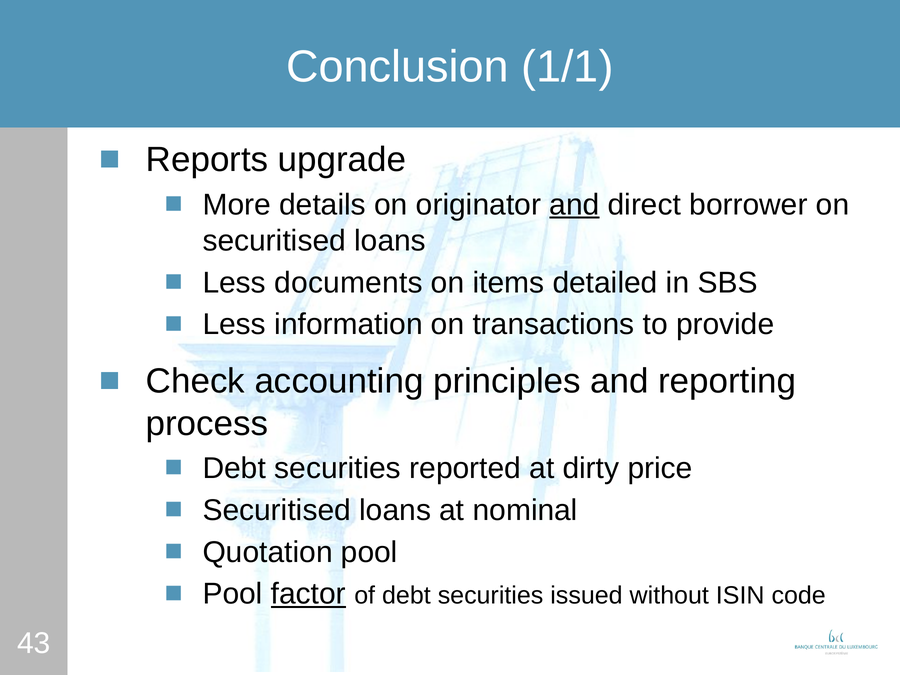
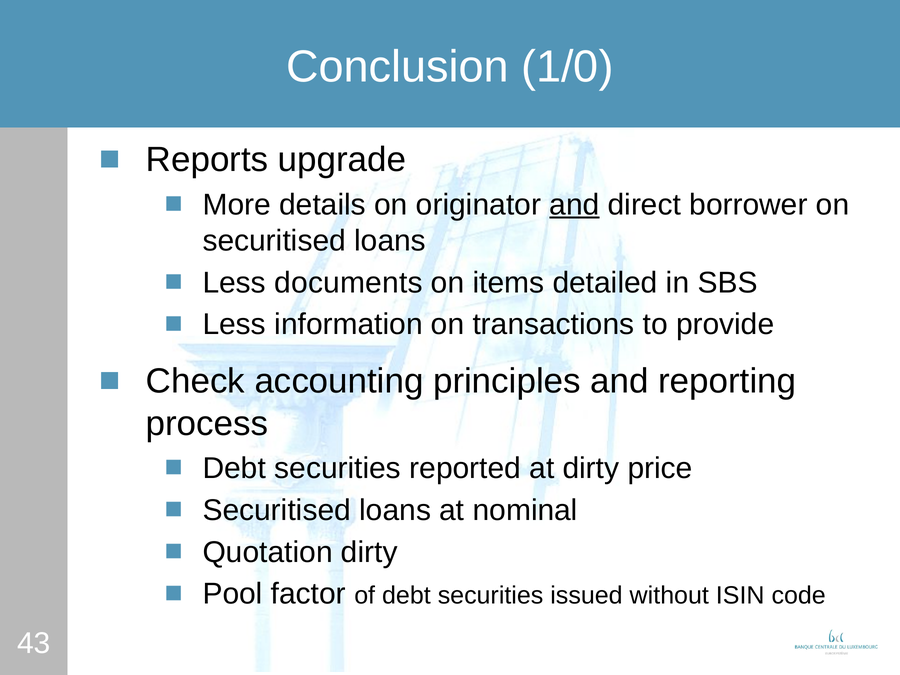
1/1: 1/1 -> 1/0 (567, 67)
Quotation pool: pool -> dirty (369, 552)
factor underline: present -> none (308, 594)
